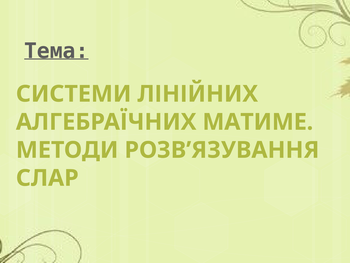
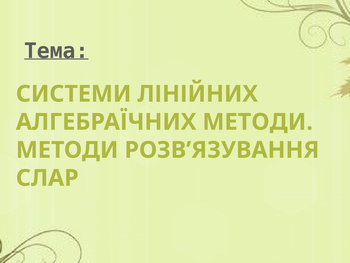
АЛГЕБРАЇЧНИХ МАТИМЕ: МАТИМЕ -> МЕТОДИ (258, 122)
